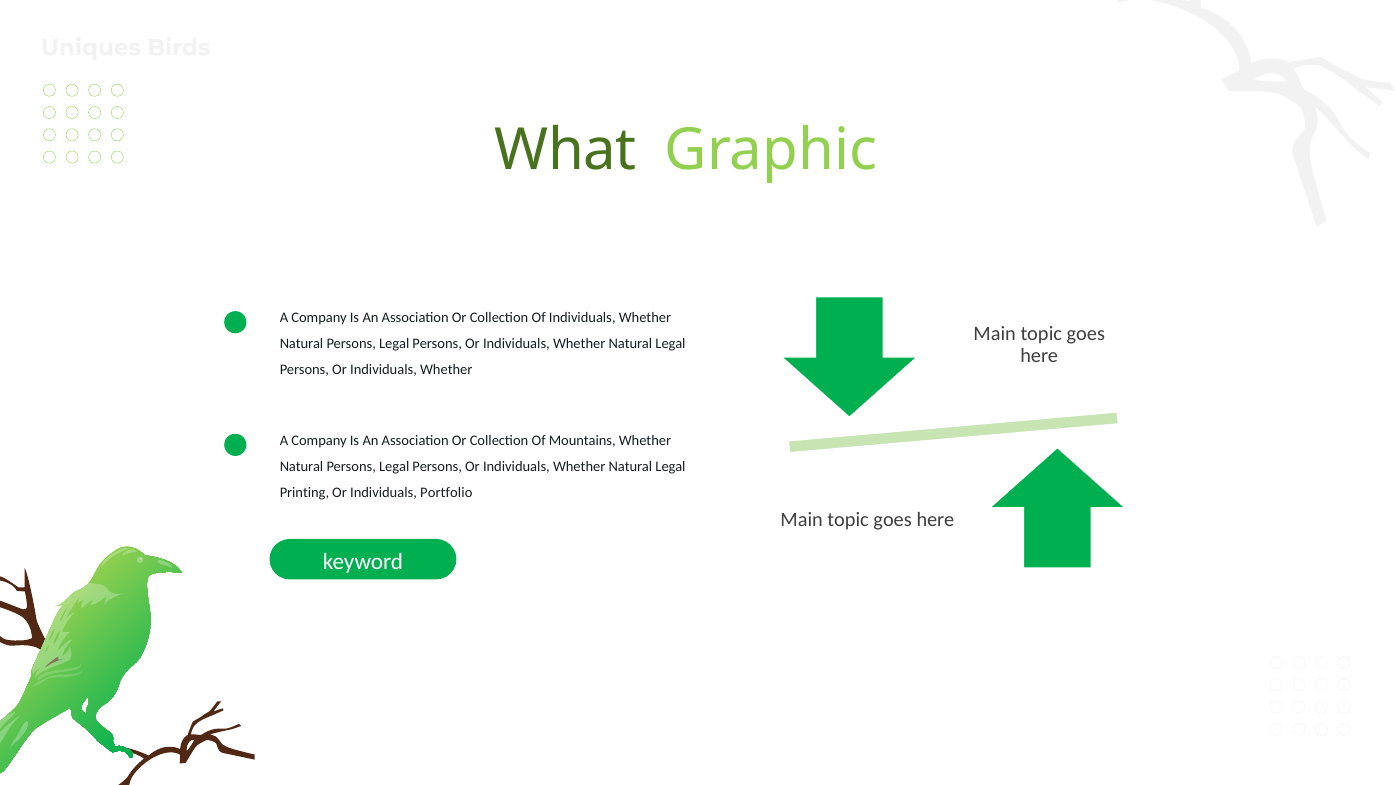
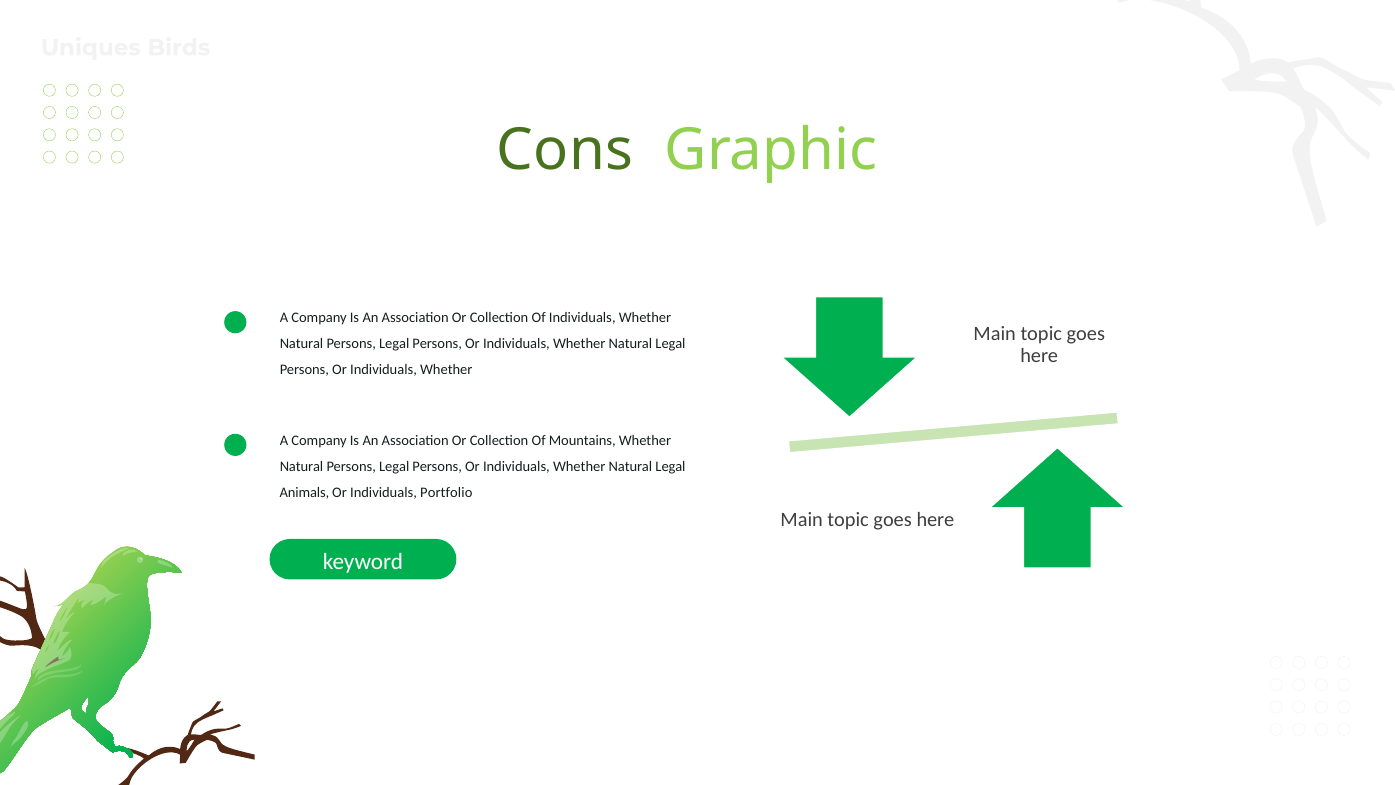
What: What -> Cons (565, 150)
Printing: Printing -> Animals (304, 492)
